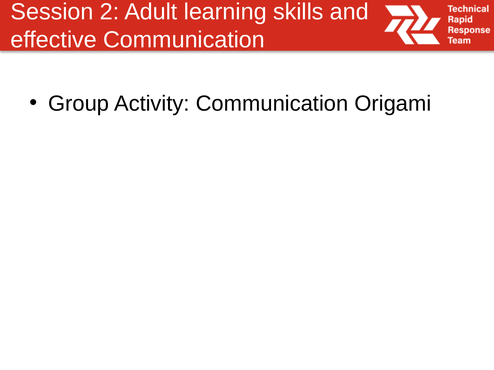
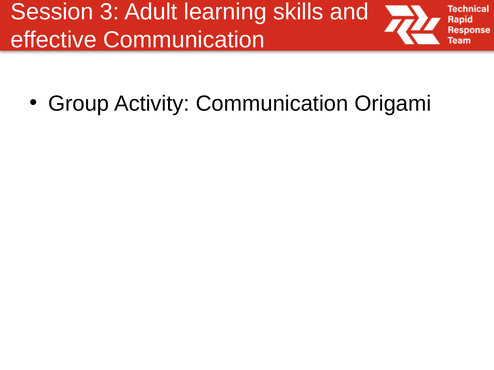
2: 2 -> 3 (110, 12)
